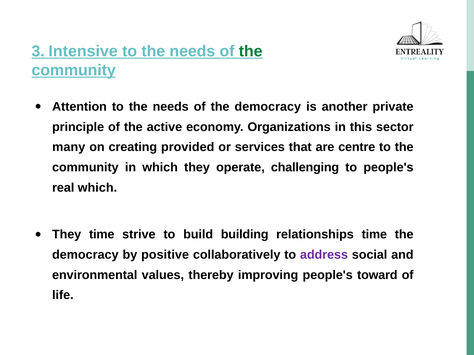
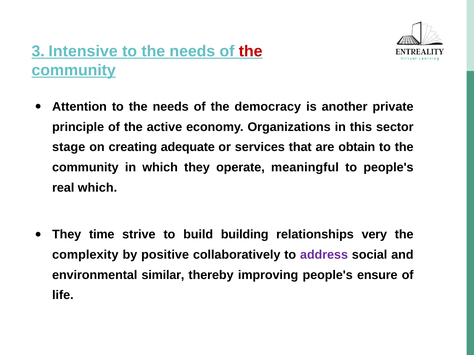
the colour: green -> red (251, 51)
many: many -> stage (69, 147)
provided: provided -> adequate (188, 147)
centre: centre -> obtain (357, 147)
challenging: challenging -> meaningful (305, 168)
relationships time: time -> very (374, 235)
democracy: democracy -> complexity (85, 255)
values: values -> similar (163, 275)
toward: toward -> ensure (377, 275)
